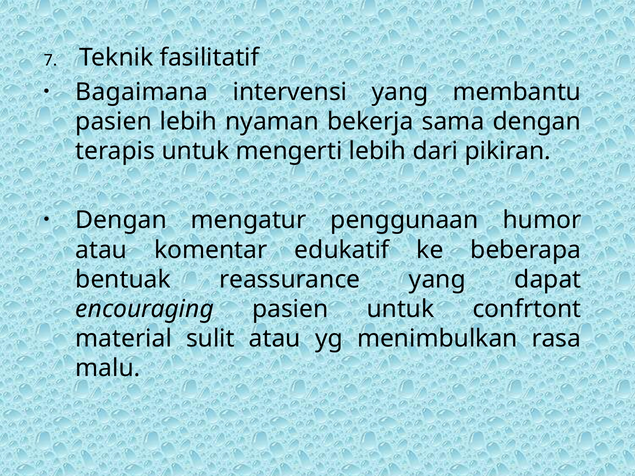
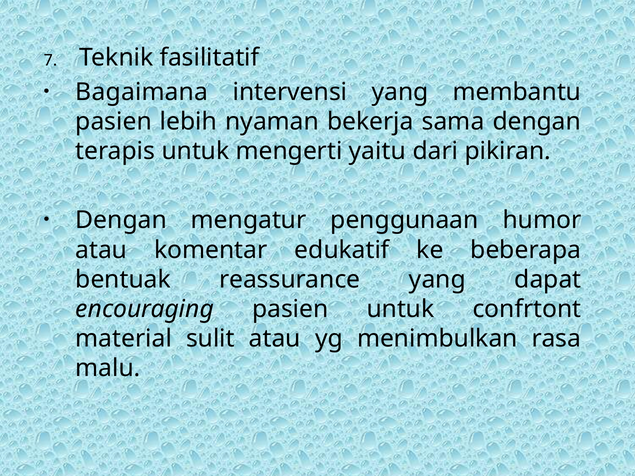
mengerti lebih: lebih -> yaitu (377, 151)
